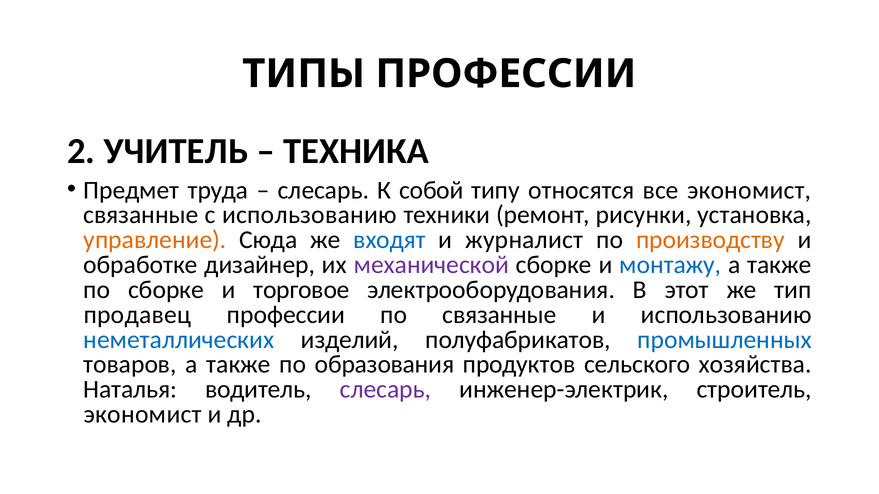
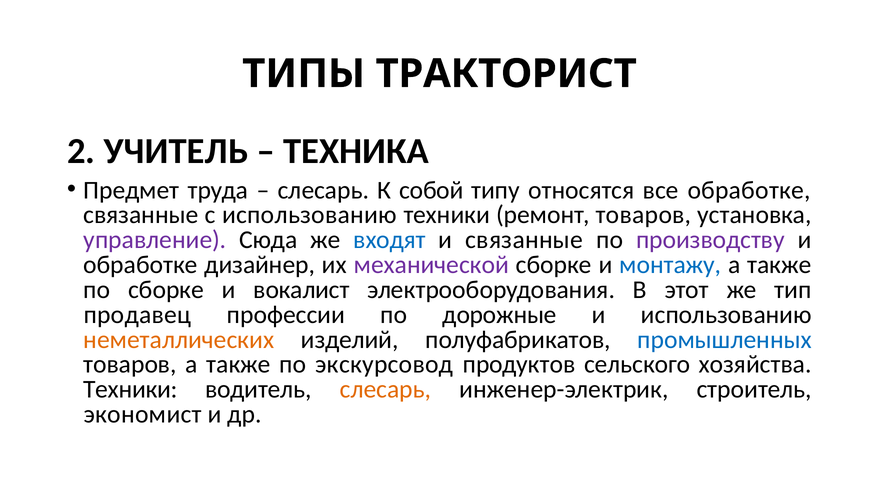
ТИПЫ ПРОФЕССИИ: ПРОФЕССИИ -> ТРАКТОРИСТ (506, 74)
все экономист: экономист -> обработке (749, 190)
ремонт рисунки: рисунки -> товаров (643, 215)
управление colour: orange -> purple (155, 240)
и журналист: журналист -> связанные (524, 240)
производству colour: orange -> purple (710, 240)
торговое: торговое -> вокалист (301, 290)
по связанные: связанные -> дорожные (500, 315)
неметаллических colour: blue -> orange (179, 340)
образования: образования -> экскурсовод (384, 365)
Наталья: Наталья -> Техники (130, 390)
слесарь colour: purple -> orange (385, 390)
